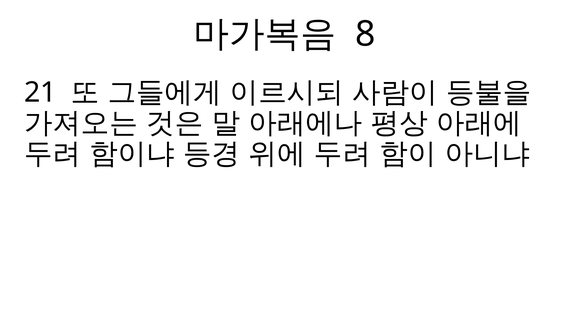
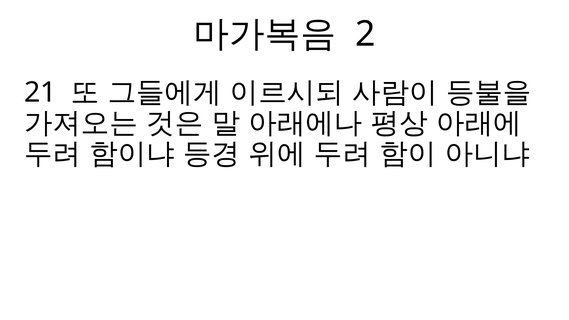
8: 8 -> 2 (365, 34)
